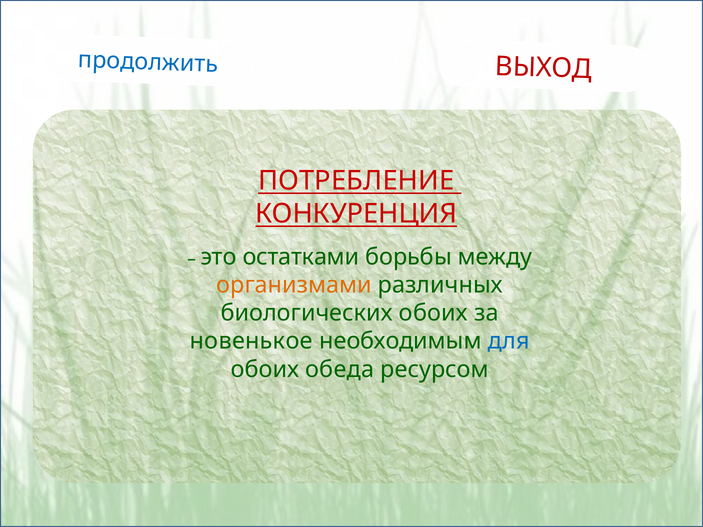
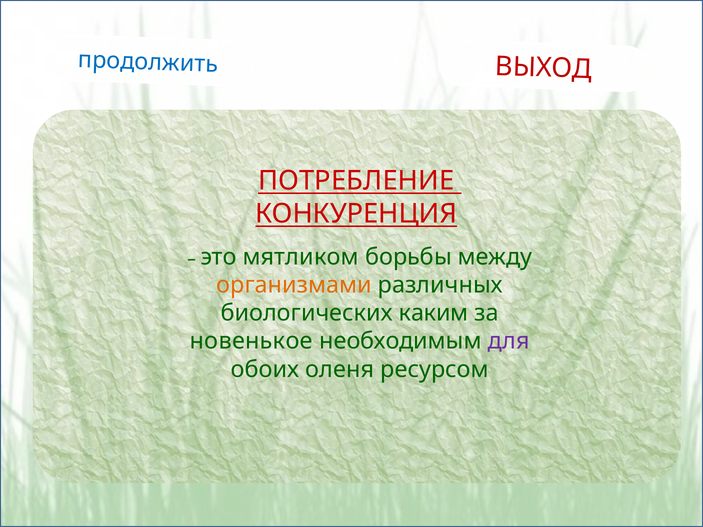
остатками: остатками -> мятликом (301, 257)
биологических обоих: обоих -> каким (434, 313)
для colour: blue -> purple (509, 341)
обеда: обеда -> оленя (340, 369)
